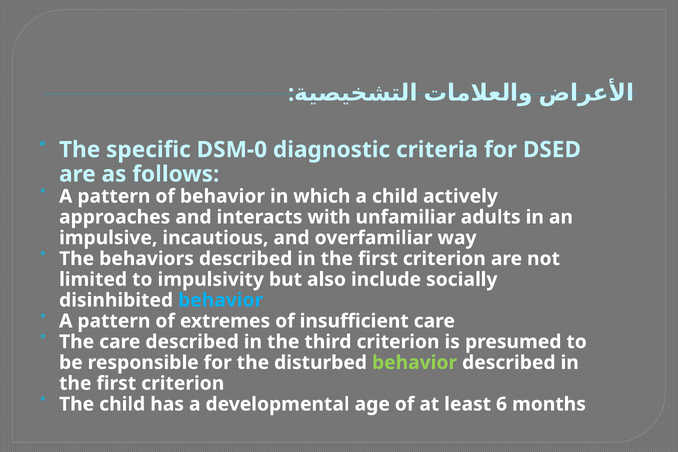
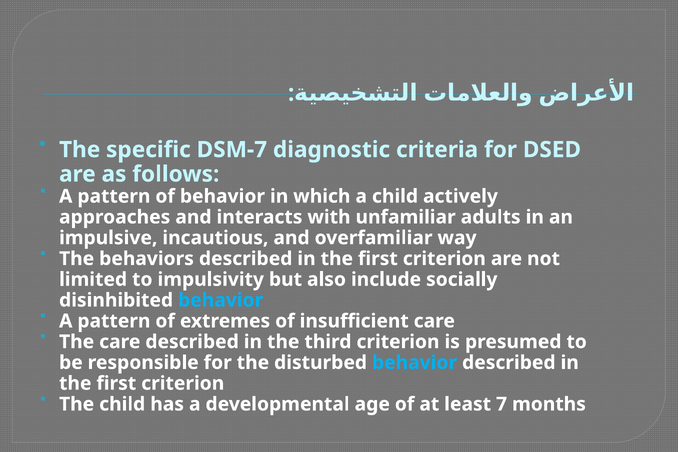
DSM-0: DSM-0 -> DSM-7 (232, 150)
behavior colour: light green -> light blue (415, 363)
6: 6 -> 7 (502, 404)
